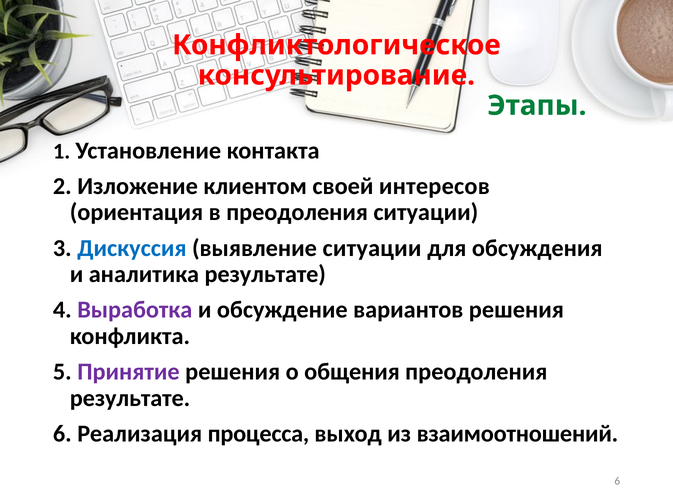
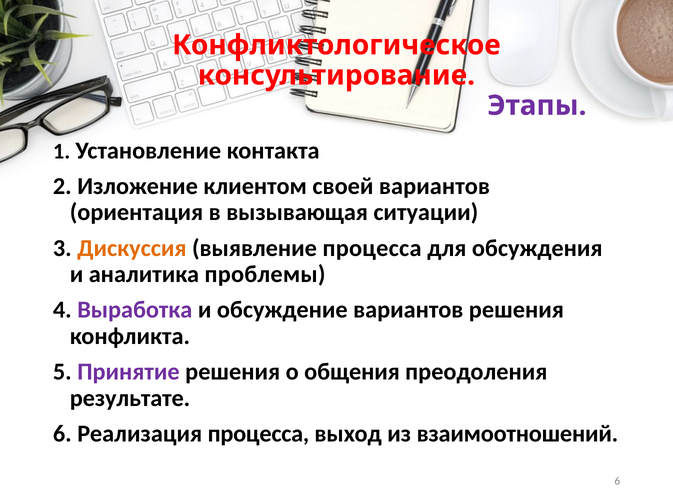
Этапы colour: green -> purple (537, 106)
своей интересов: интересов -> вариантов (434, 186)
в преодоления: преодоления -> вызывающая (297, 213)
Дискуссия colour: blue -> orange (132, 248)
выявление ситуации: ситуации -> процесса (372, 248)
аналитика результате: результате -> проблемы (265, 275)
